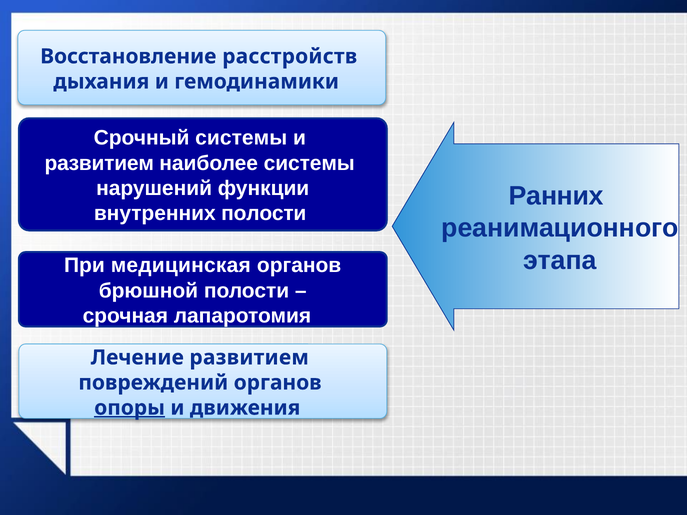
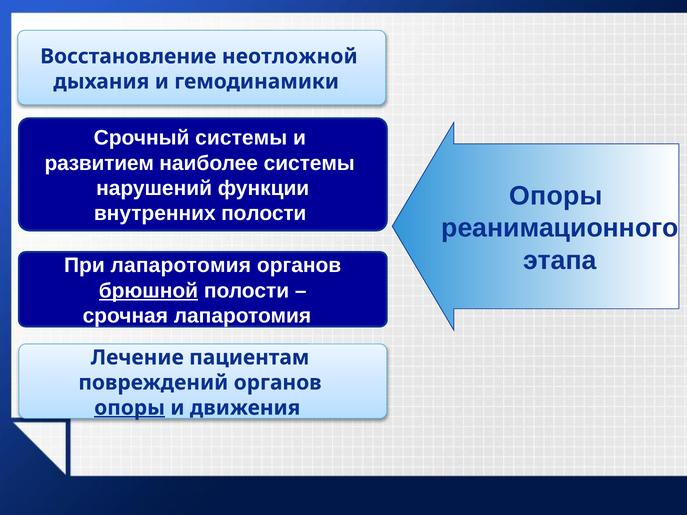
расстройств: расстройств -> неотложной (290, 56)
Ранних: Ранних -> Опоры (556, 196)
При медицинская: медицинская -> лапаротомия (181, 266)
брюшной underline: none -> present (148, 291)
Лечение развитием: развитием -> пациентам (249, 358)
